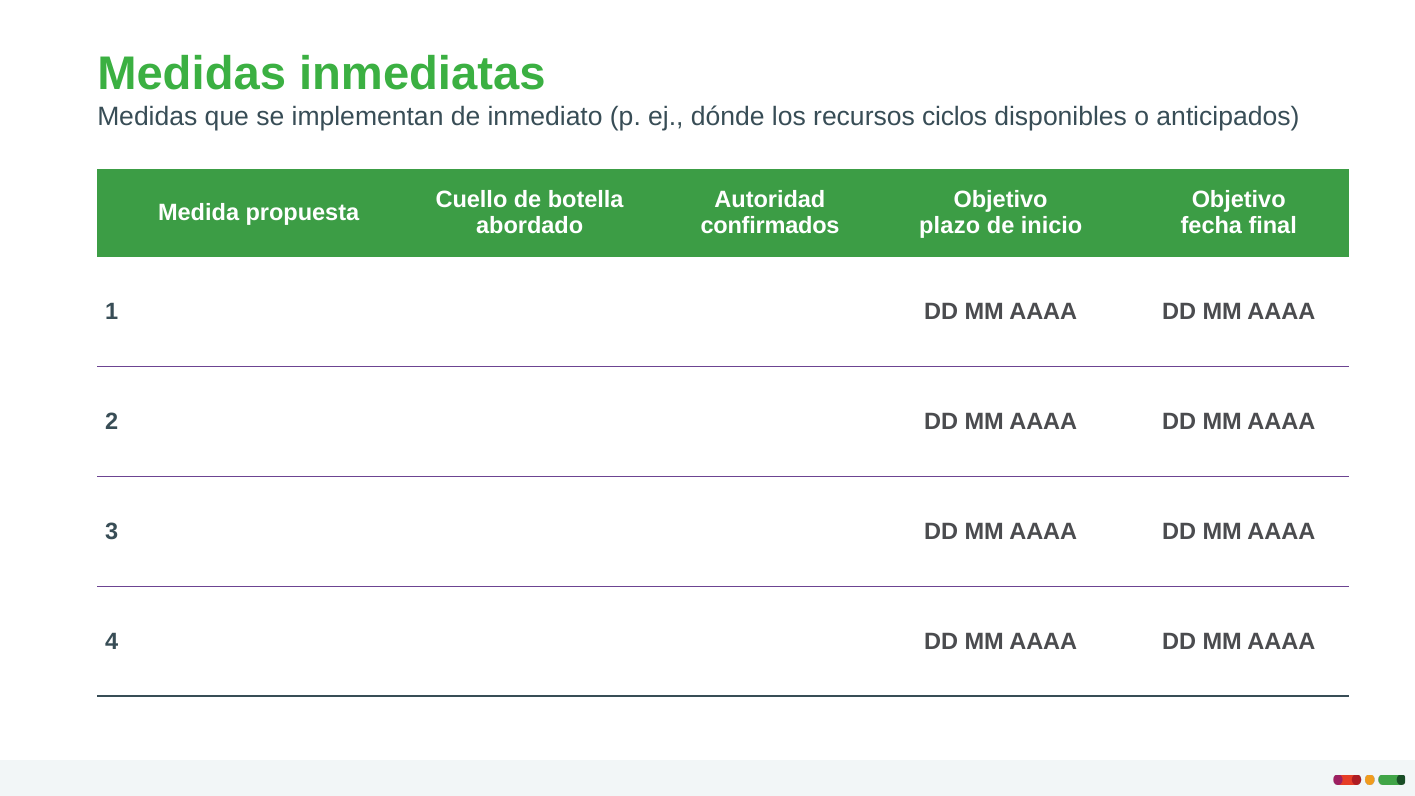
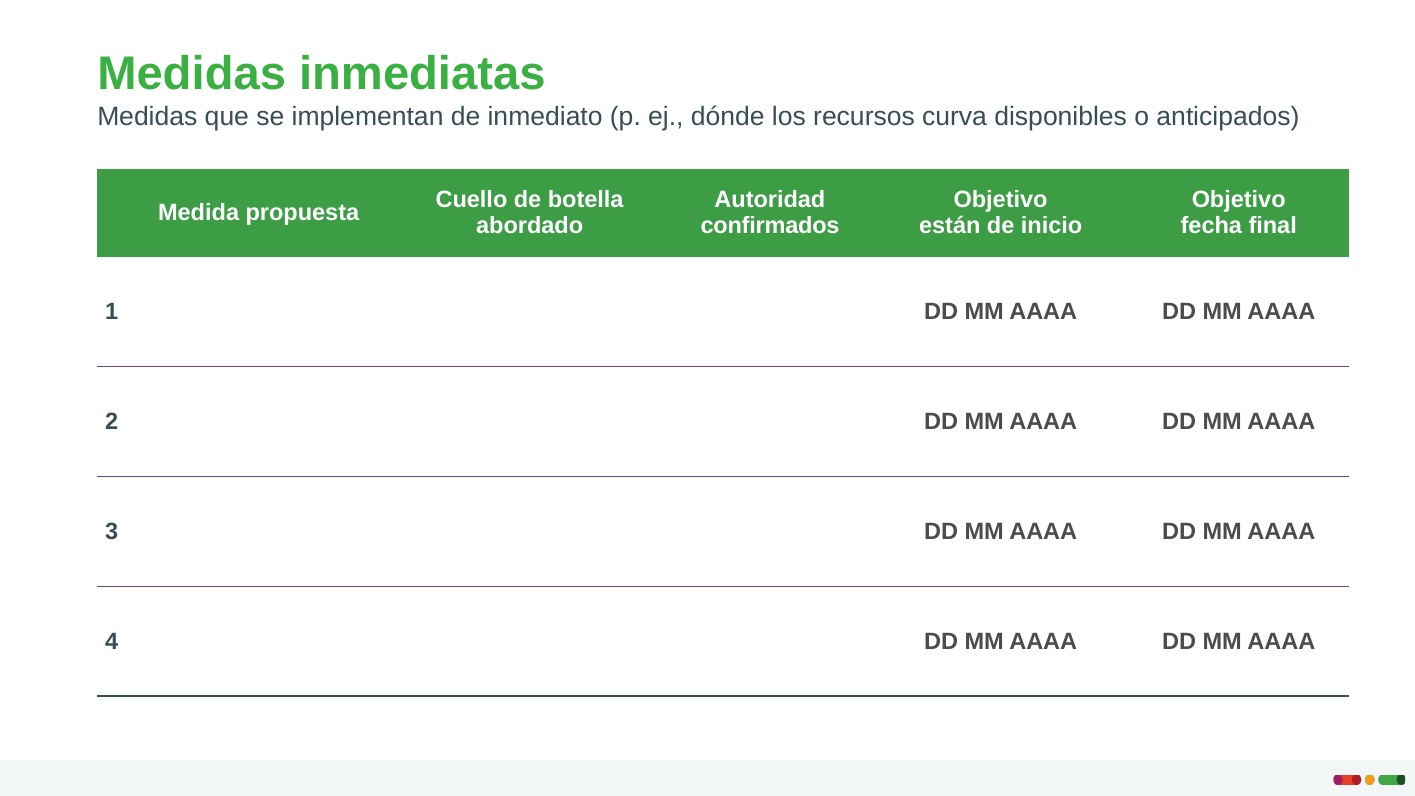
ciclos: ciclos -> curva (955, 117)
plazo: plazo -> están (950, 226)
